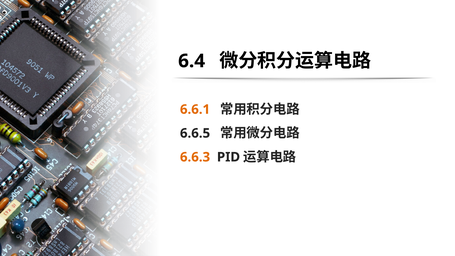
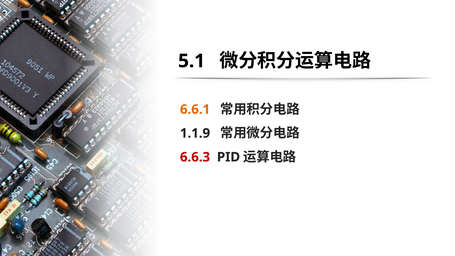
6.4: 6.4 -> 5.1 (192, 61)
6.6.5: 6.6.5 -> 1.1.9 (195, 133)
6.6.3 colour: orange -> red (195, 157)
